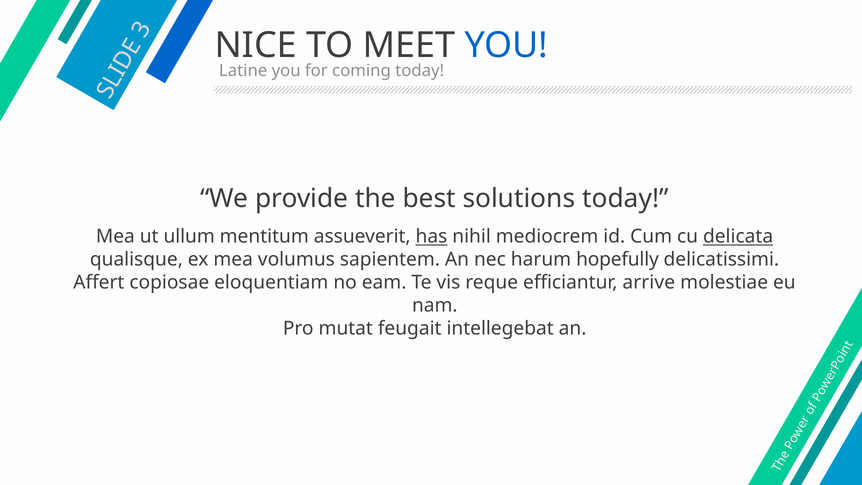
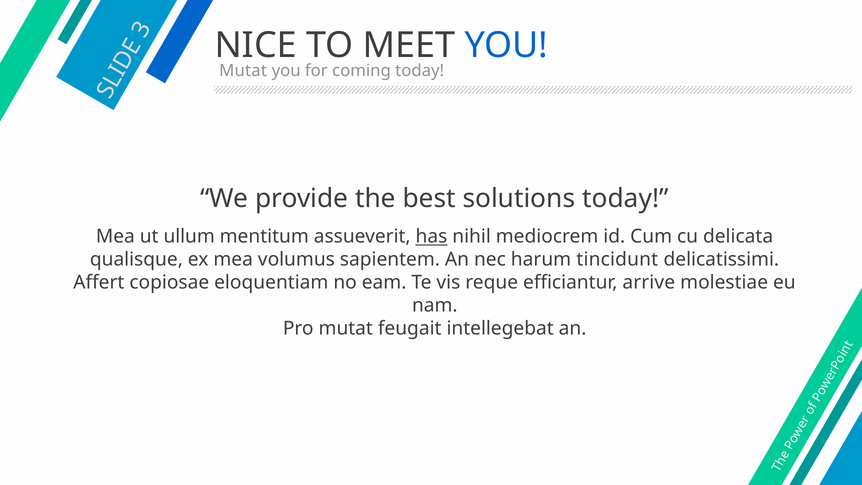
Latine: Latine -> Mutat (243, 71)
delicata underline: present -> none (738, 237)
hopefully: hopefully -> tincidunt (617, 260)
